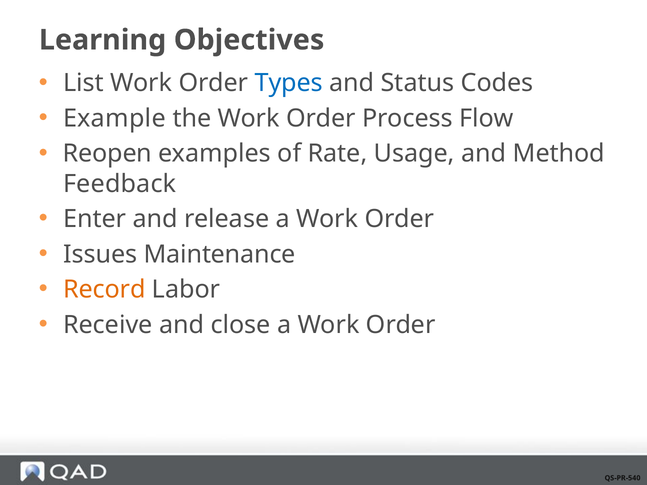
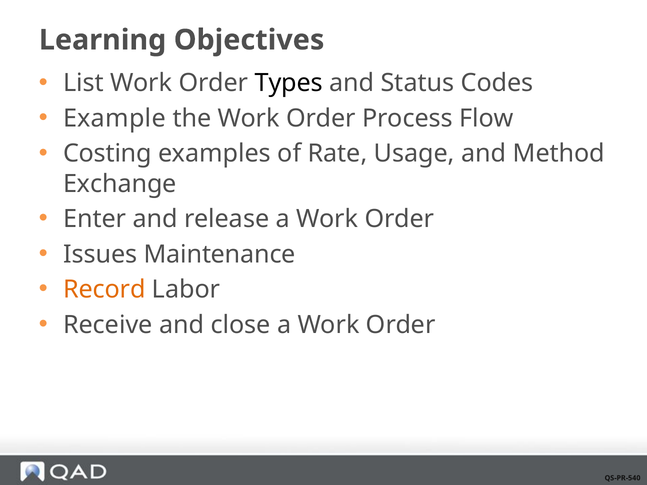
Types colour: blue -> black (289, 83)
Reopen: Reopen -> Costing (107, 154)
Feedback: Feedback -> Exchange (120, 184)
